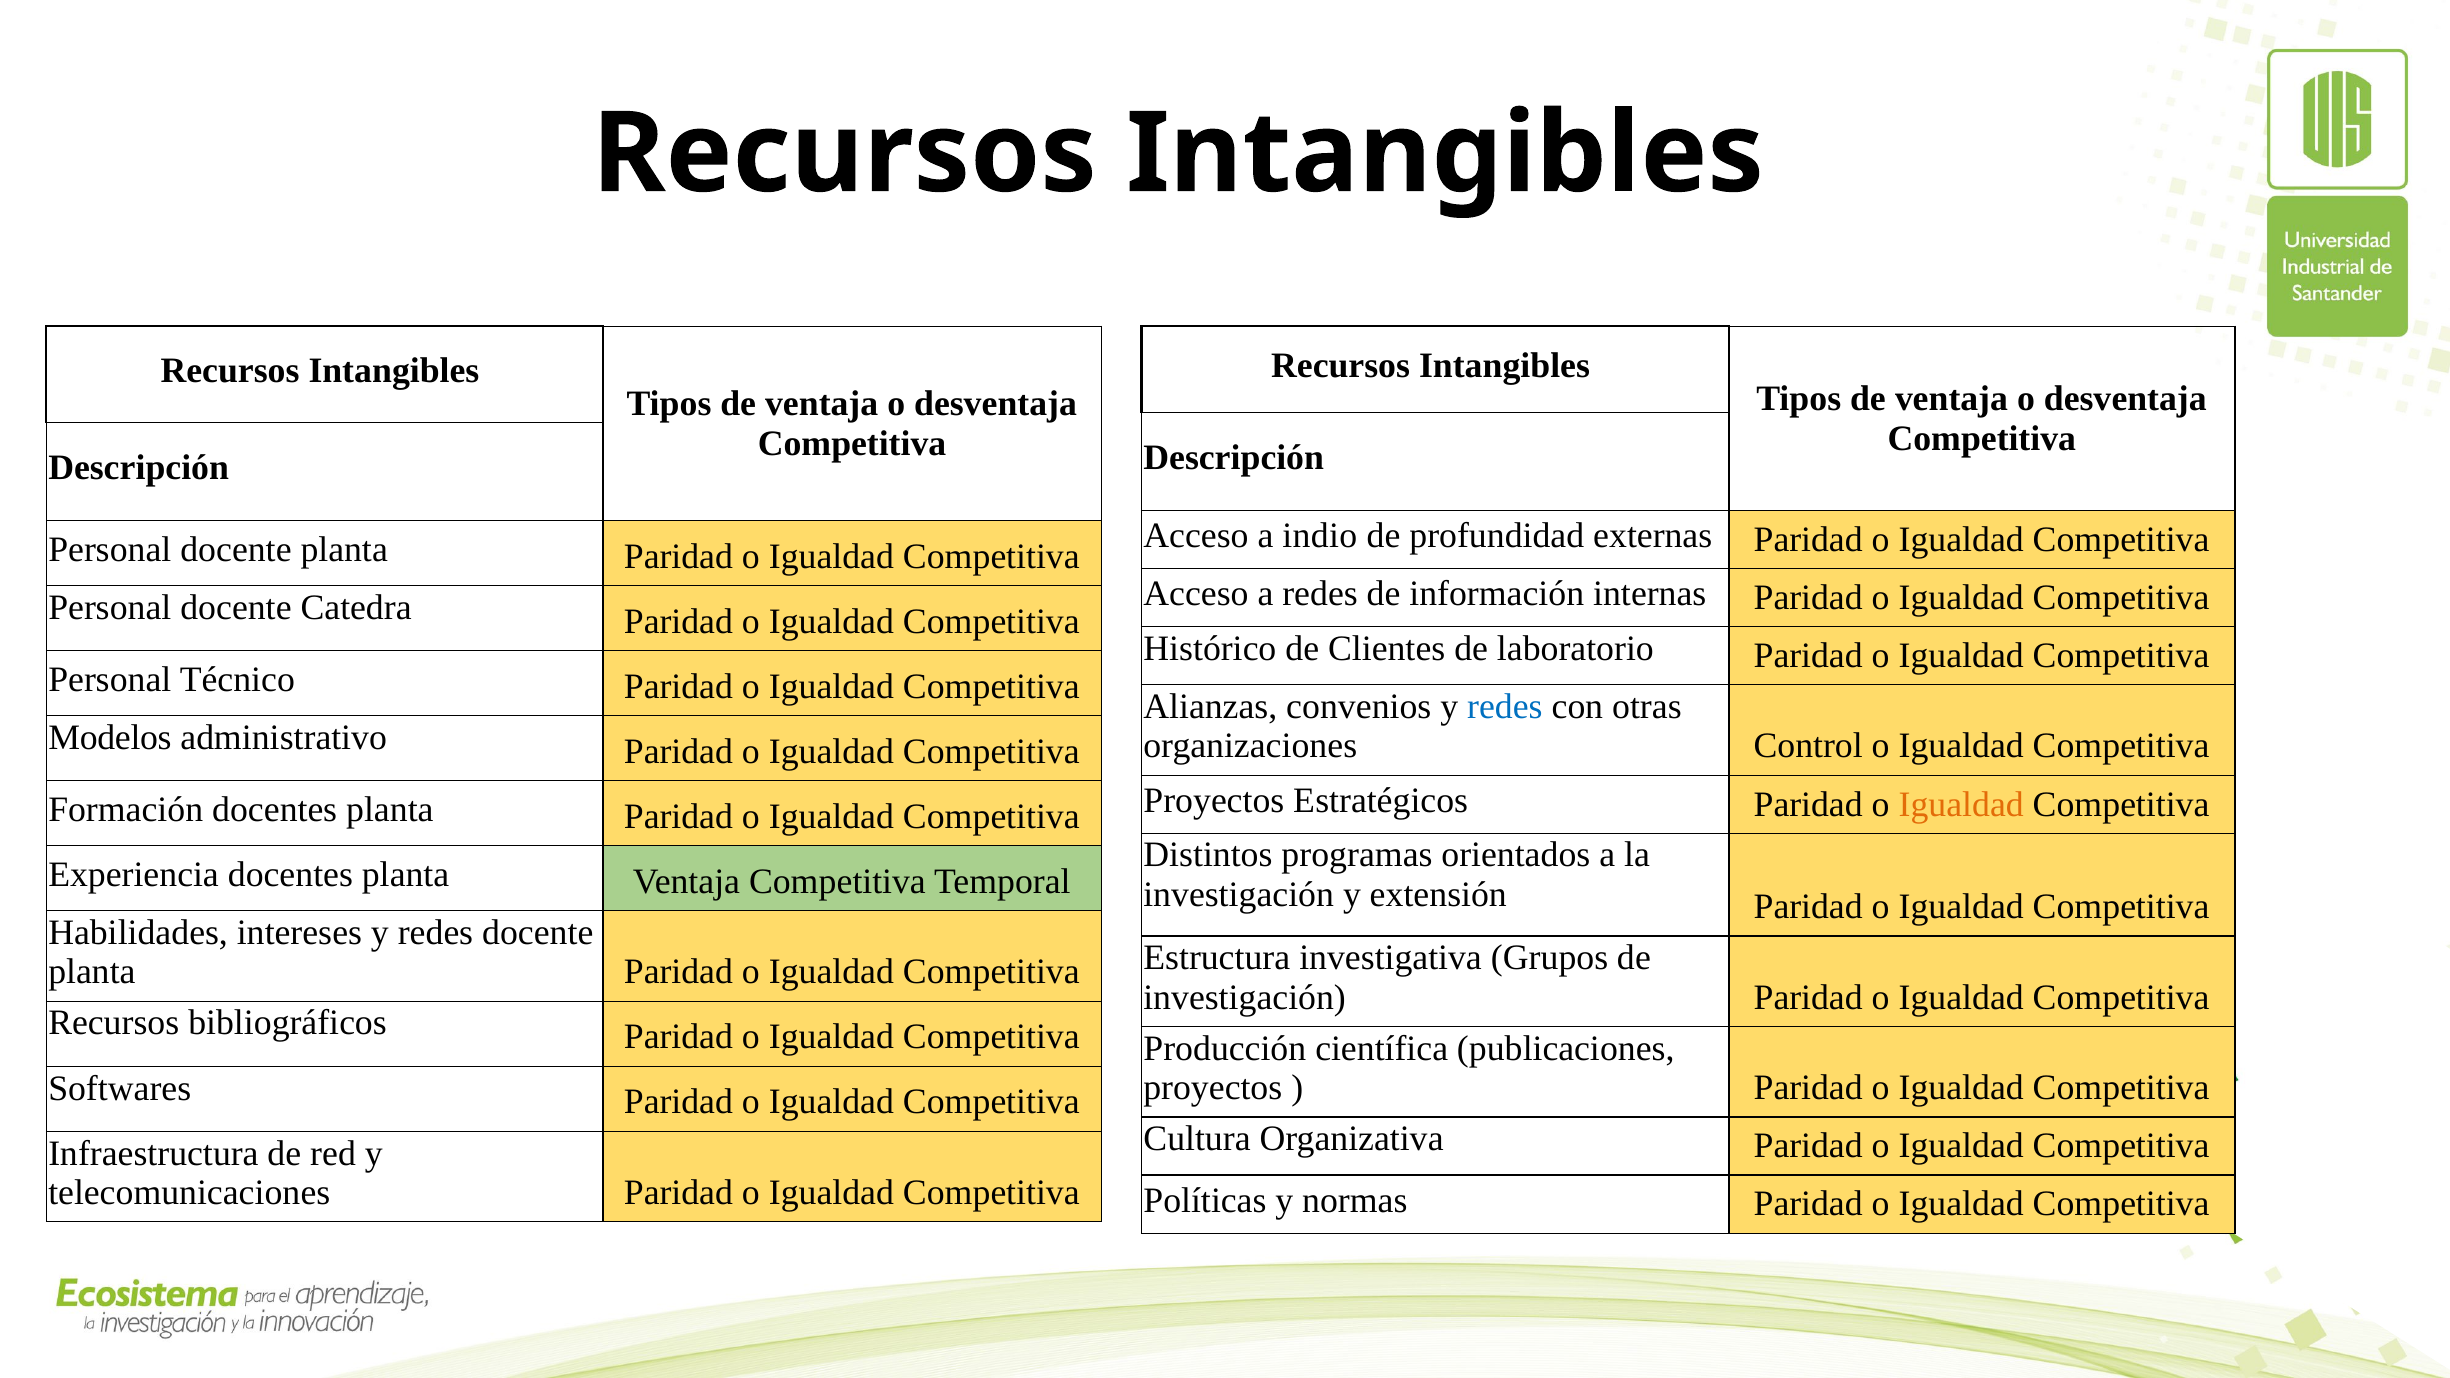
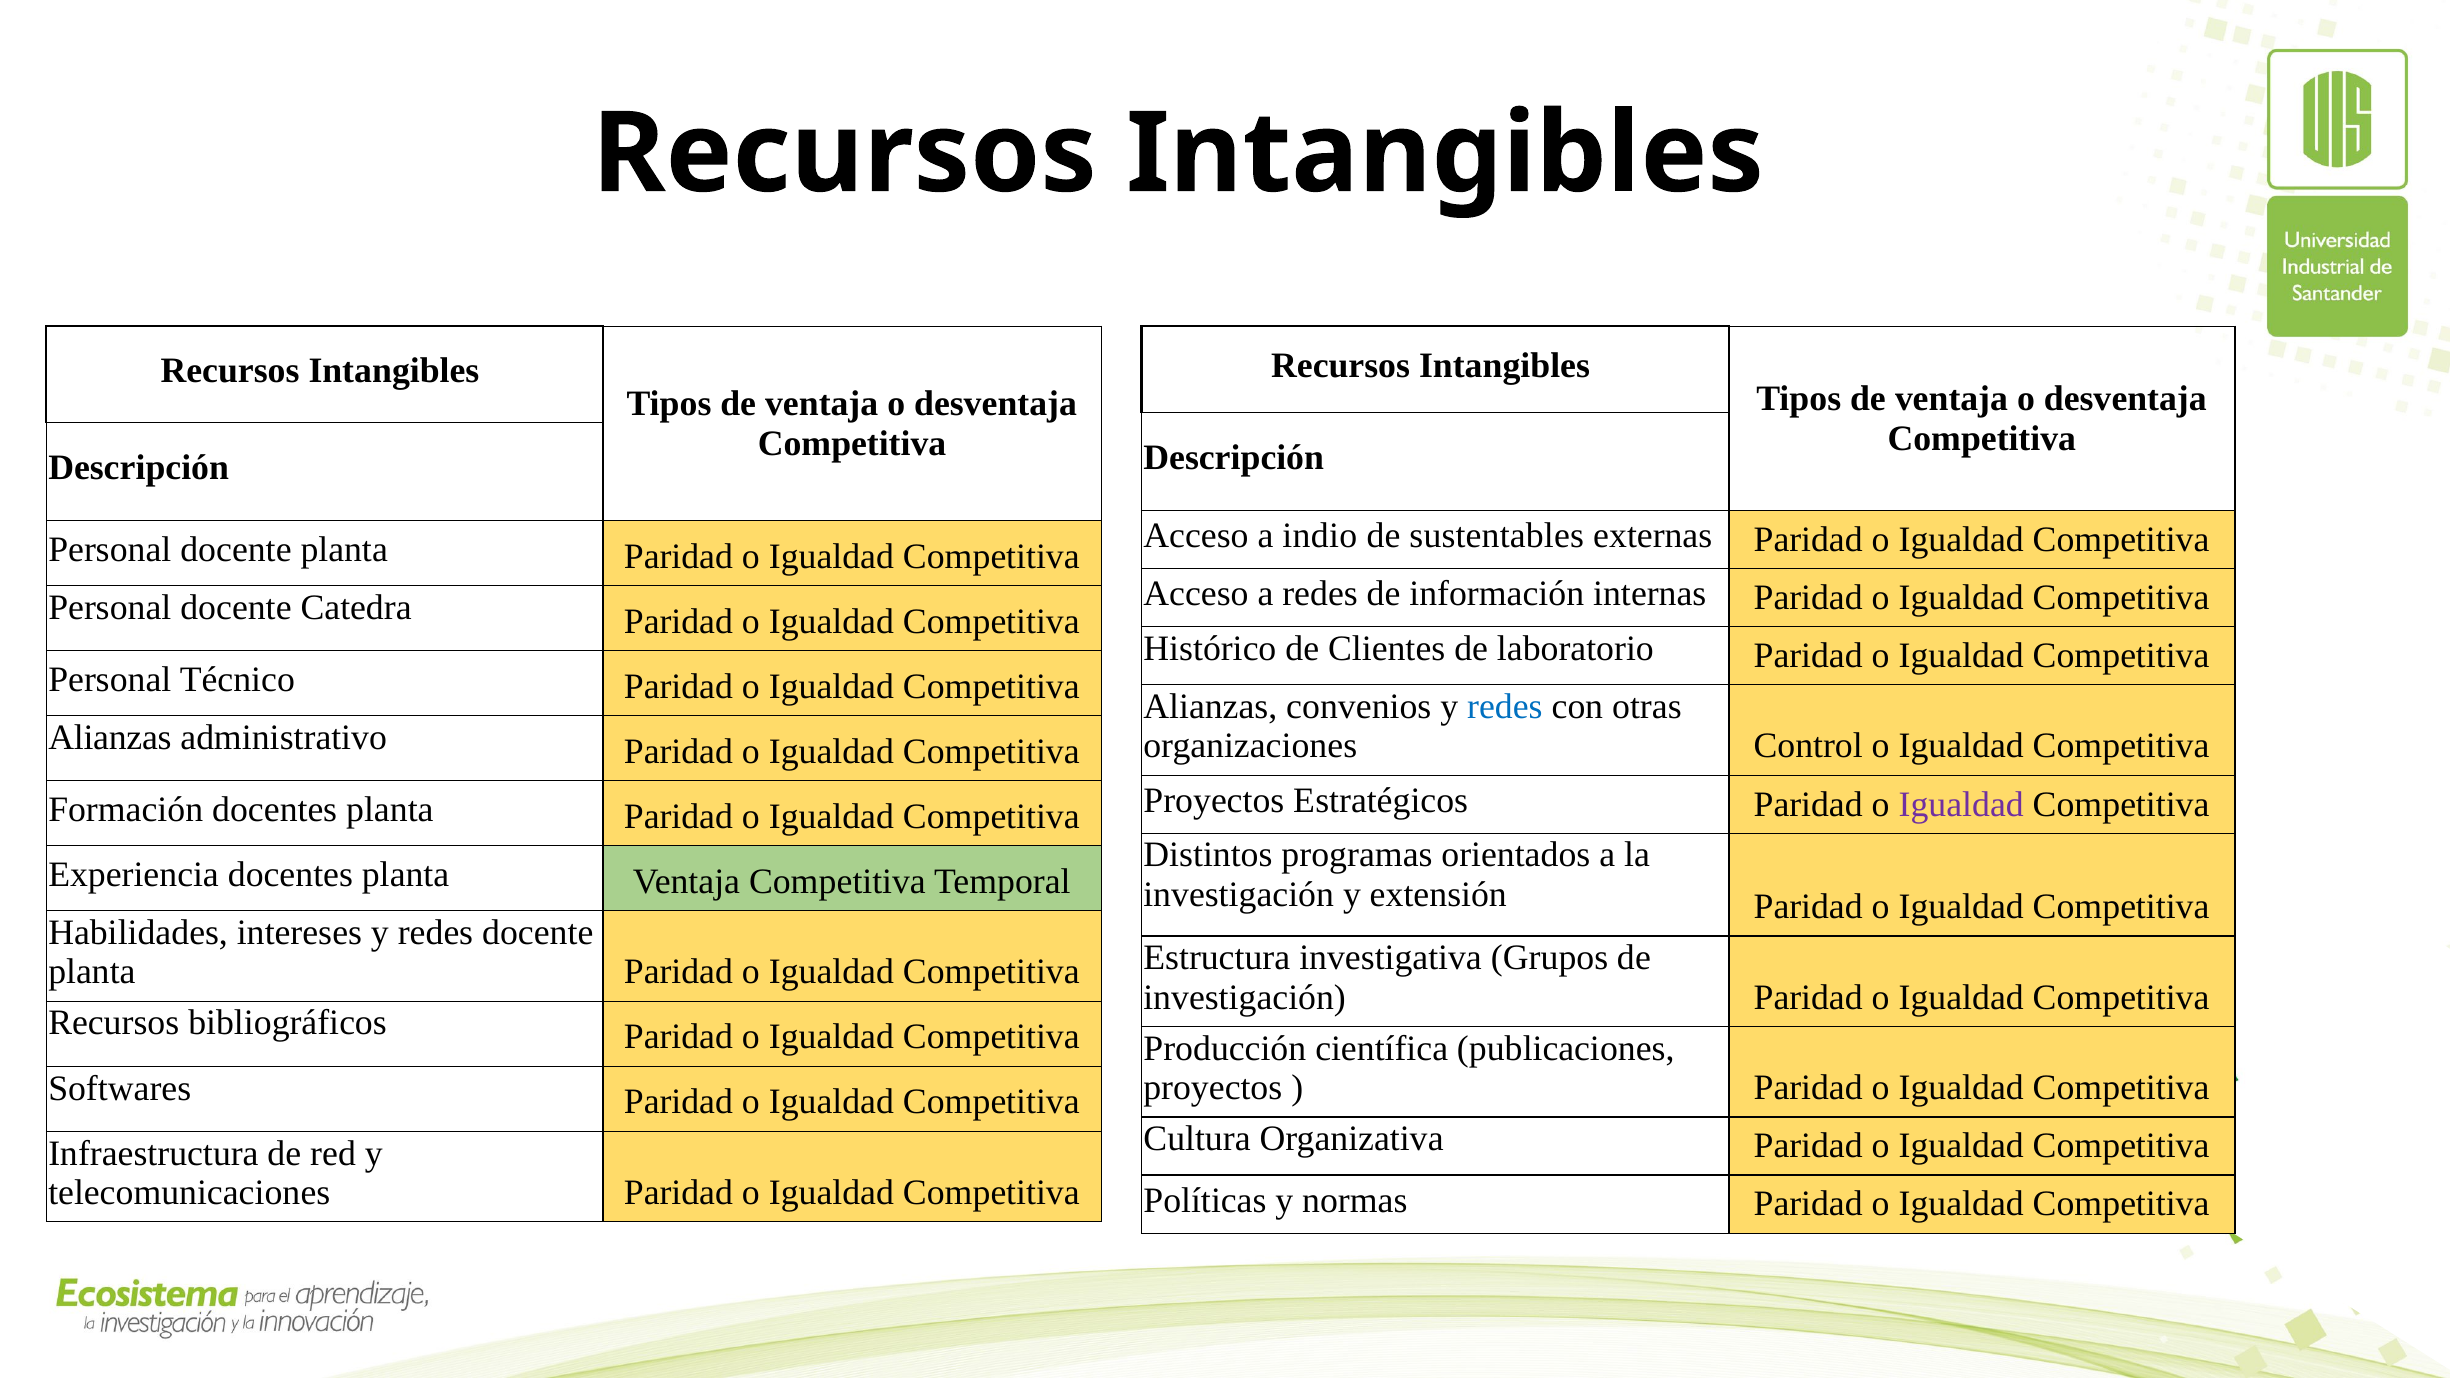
profundidad: profundidad -> sustentables (1497, 536)
Modelos: Modelos -> Alianzas (110, 738)
Igualdad colour: orange -> purple (1961, 804)
